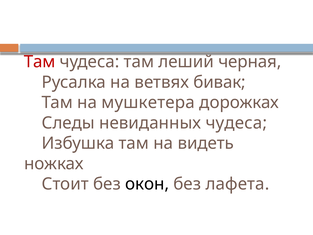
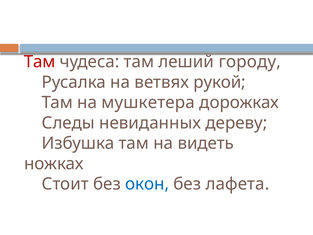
черная: черная -> городу (250, 62)
бивак: бивак -> рукой (220, 82)
невиданных чудеса: чудеса -> дереву (236, 123)
окон colour: black -> blue (147, 184)
